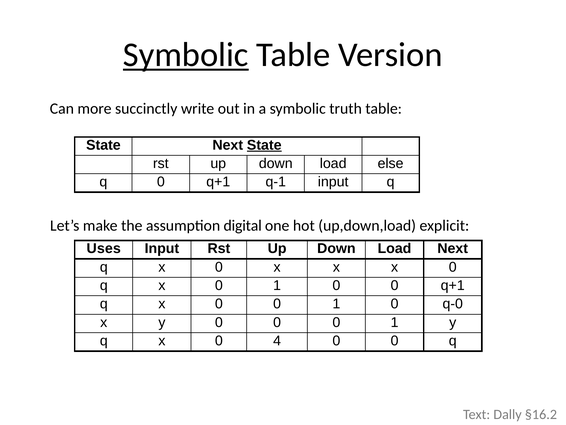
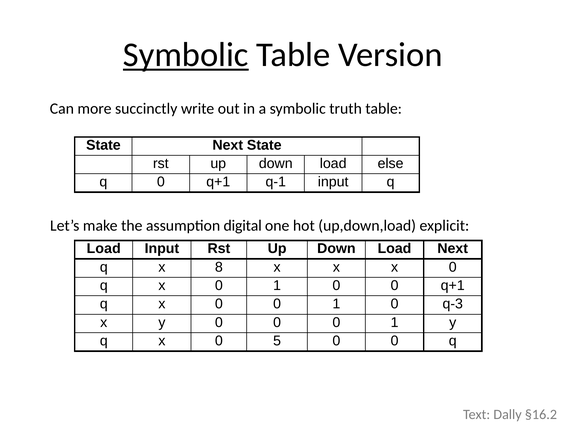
State underline: present -> none (264, 145)
Uses: Uses -> Load (104, 248)
0: 0 -> 8 (219, 267)
q-0: q-0 -> q-3 (453, 304)
4: 4 -> 5 (277, 341)
